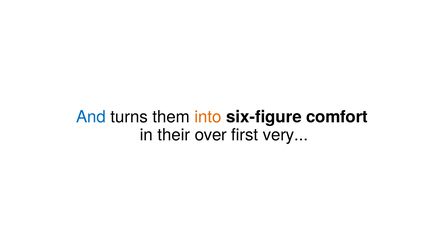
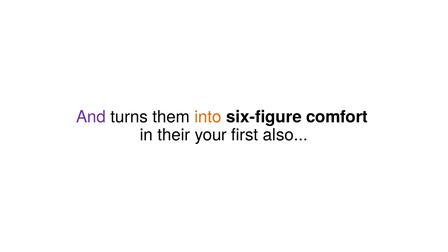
And colour: blue -> purple (91, 117)
over: over -> your (211, 135)
very: very -> also (285, 135)
